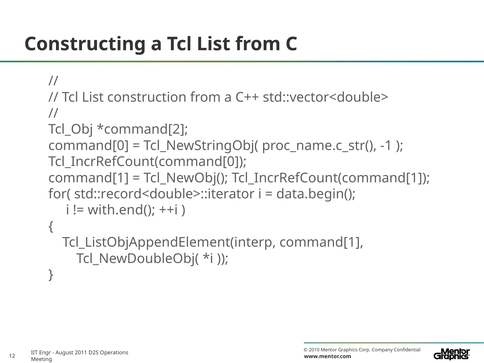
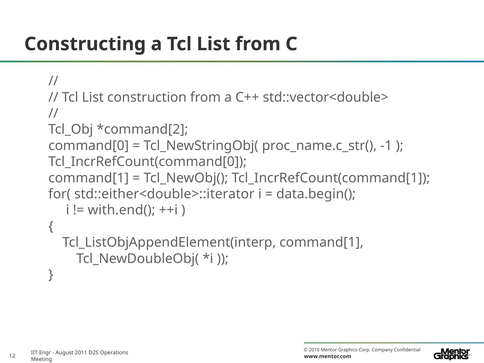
std::record<double>::iterator: std::record<double>::iterator -> std::either<double>::iterator (164, 194)
